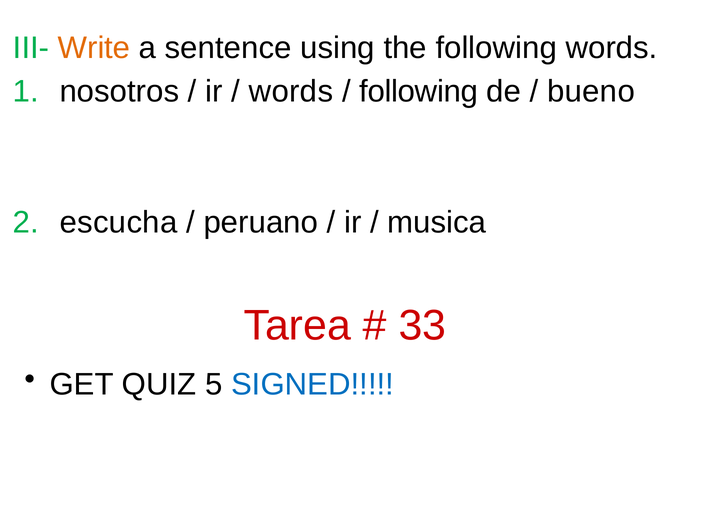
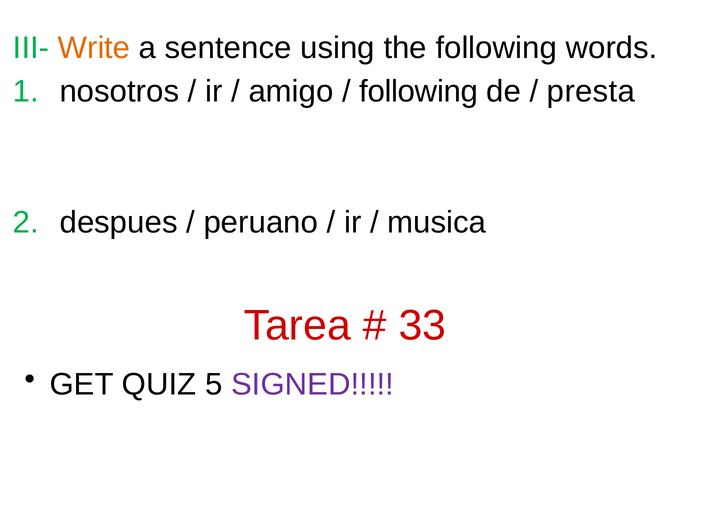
words: words -> amigo (291, 92)
bueno: bueno -> presta (591, 92)
escucha: escucha -> despues (119, 223)
SIGNED colour: blue -> purple (313, 385)
